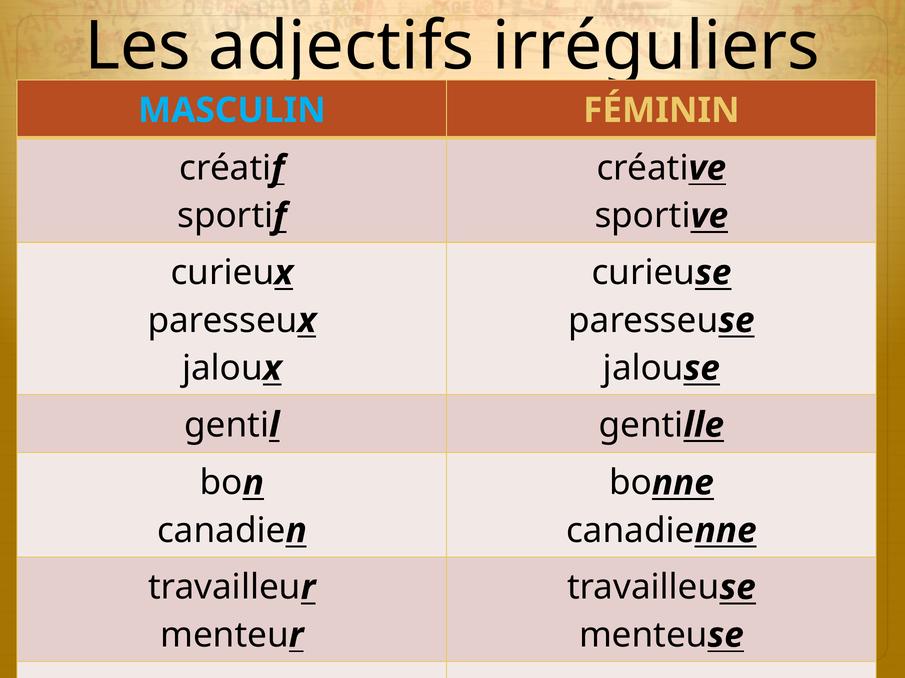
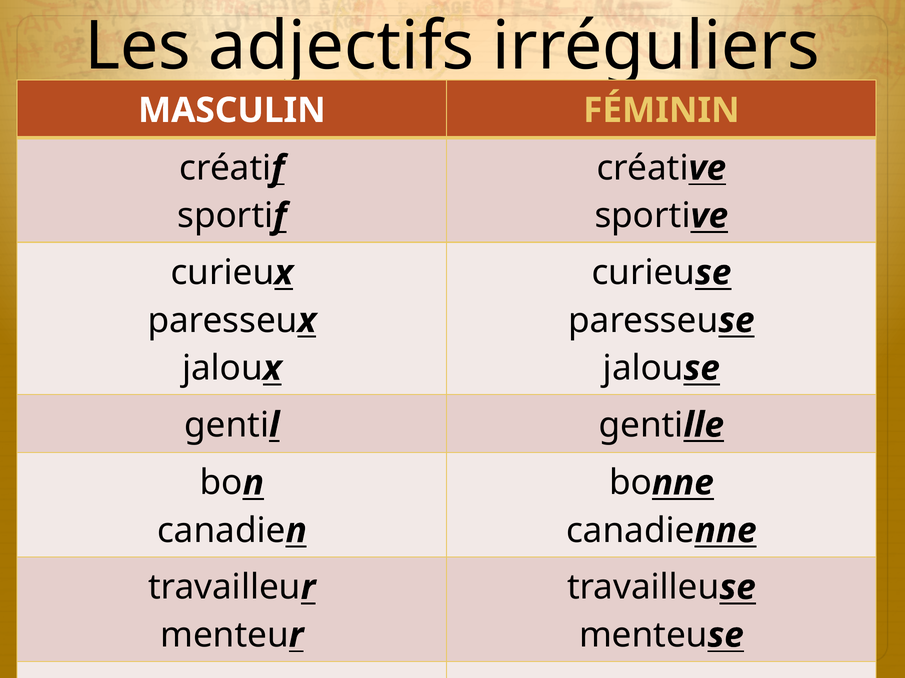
MASCULIN colour: light blue -> white (232, 110)
